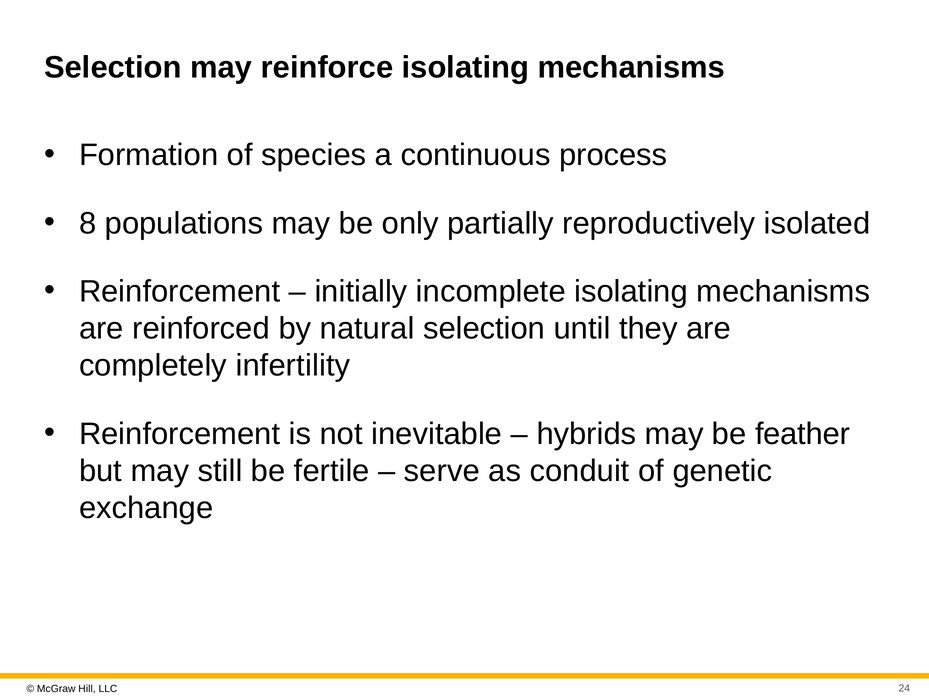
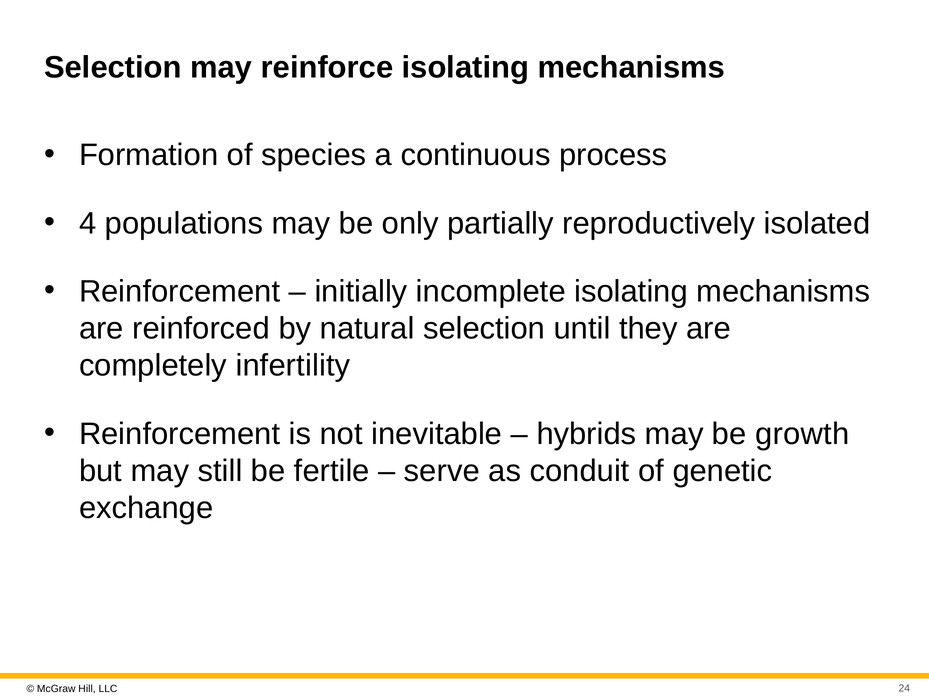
8: 8 -> 4 (88, 223)
feather: feather -> growth (802, 434)
